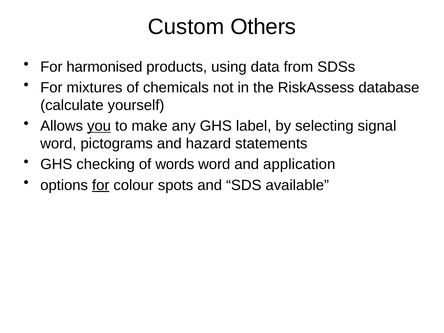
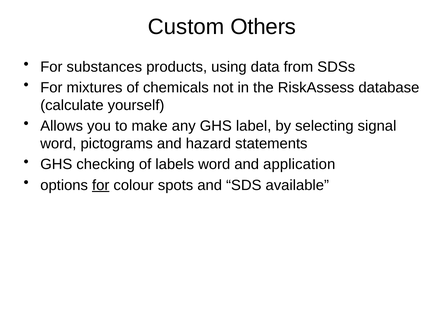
harmonised: harmonised -> substances (104, 67)
you underline: present -> none (99, 126)
words: words -> labels (175, 164)
